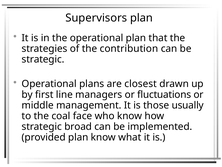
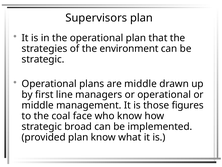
contribution: contribution -> environment (129, 48)
are closest: closest -> middle (141, 84)
or fluctuations: fluctuations -> operational (164, 94)
usually: usually -> figures (188, 105)
